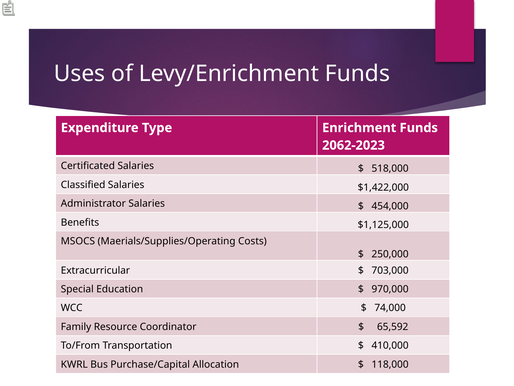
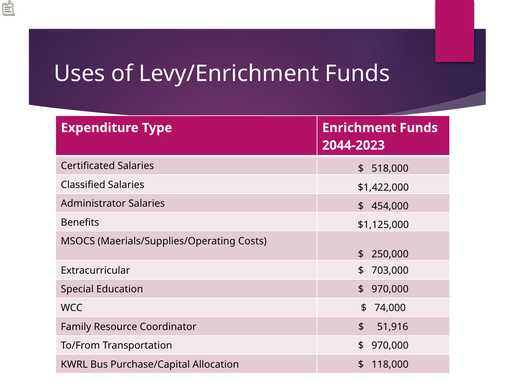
2062-2023: 2062-2023 -> 2044-2023 (353, 145)
65,592: 65,592 -> 51,916 (393, 326)
410,000: 410,000 -> 970,000 (390, 345)
